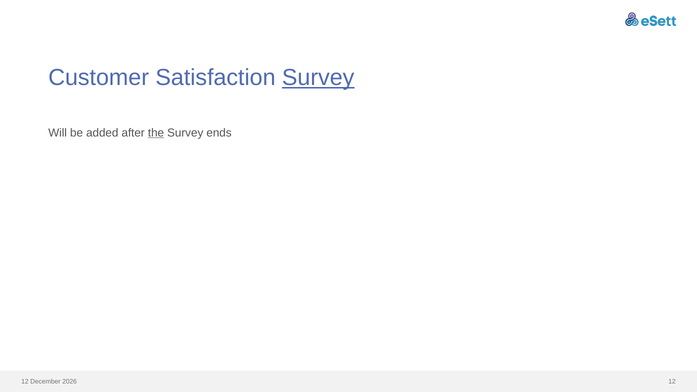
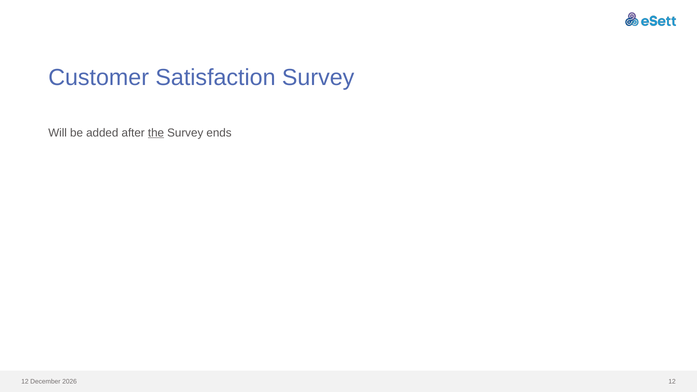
Survey underline: present -> none (318, 78)
